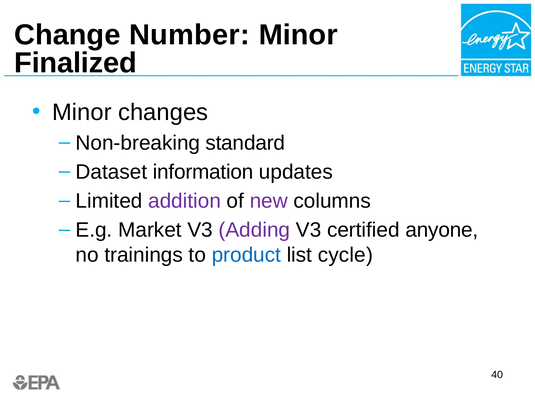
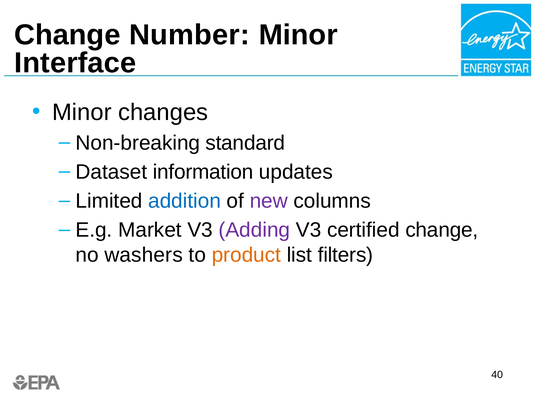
Finalized: Finalized -> Interface (75, 63)
addition colour: purple -> blue (185, 201)
certified anyone: anyone -> change (442, 230)
trainings: trainings -> washers (144, 255)
product colour: blue -> orange (246, 255)
cycle: cycle -> filters (346, 255)
